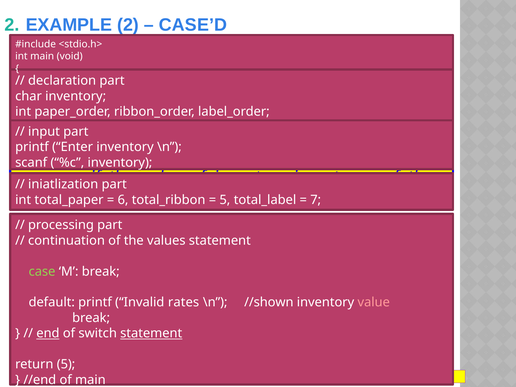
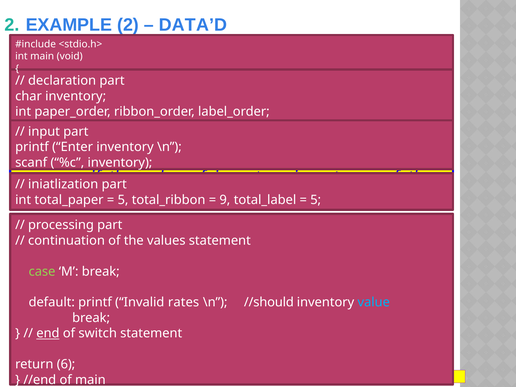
CASE’D: CASE’D -> DATA’D (193, 25)
6: 6 -> 5 (123, 200)
5: 5 -> 9 (225, 200)
7: 7 -> 5 (316, 200)
//shown: //shown -> //should (269, 302)
value colour: pink -> light blue (374, 302)
statement underline: present -> none (151, 333)
return 5: 5 -> 6 (66, 364)
